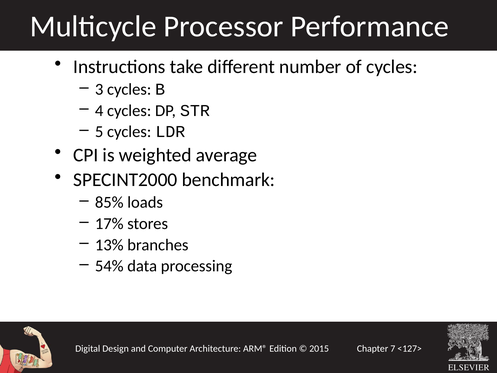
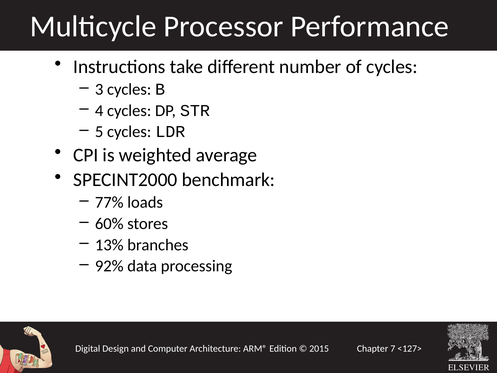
85%: 85% -> 77% (109, 202)
17%: 17% -> 60% (109, 224)
54%: 54% -> 92% (109, 266)
